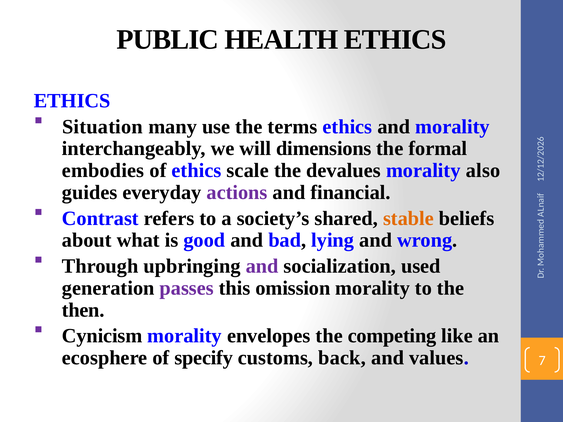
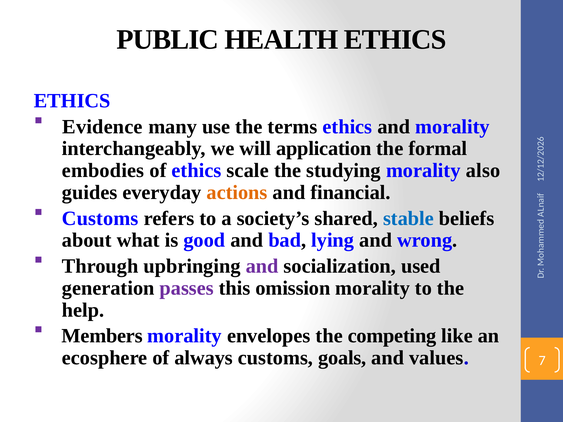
Situation: Situation -> Evidence (102, 127)
dimensions: dimensions -> application (324, 149)
devalues: devalues -> studying (343, 171)
actions colour: purple -> orange (237, 193)
Contrast: Contrast -> Customs (100, 218)
stable colour: orange -> blue (408, 218)
then: then -> help (83, 310)
Cynicism: Cynicism -> Members (102, 336)
specify: specify -> always (204, 358)
back: back -> goals (342, 358)
